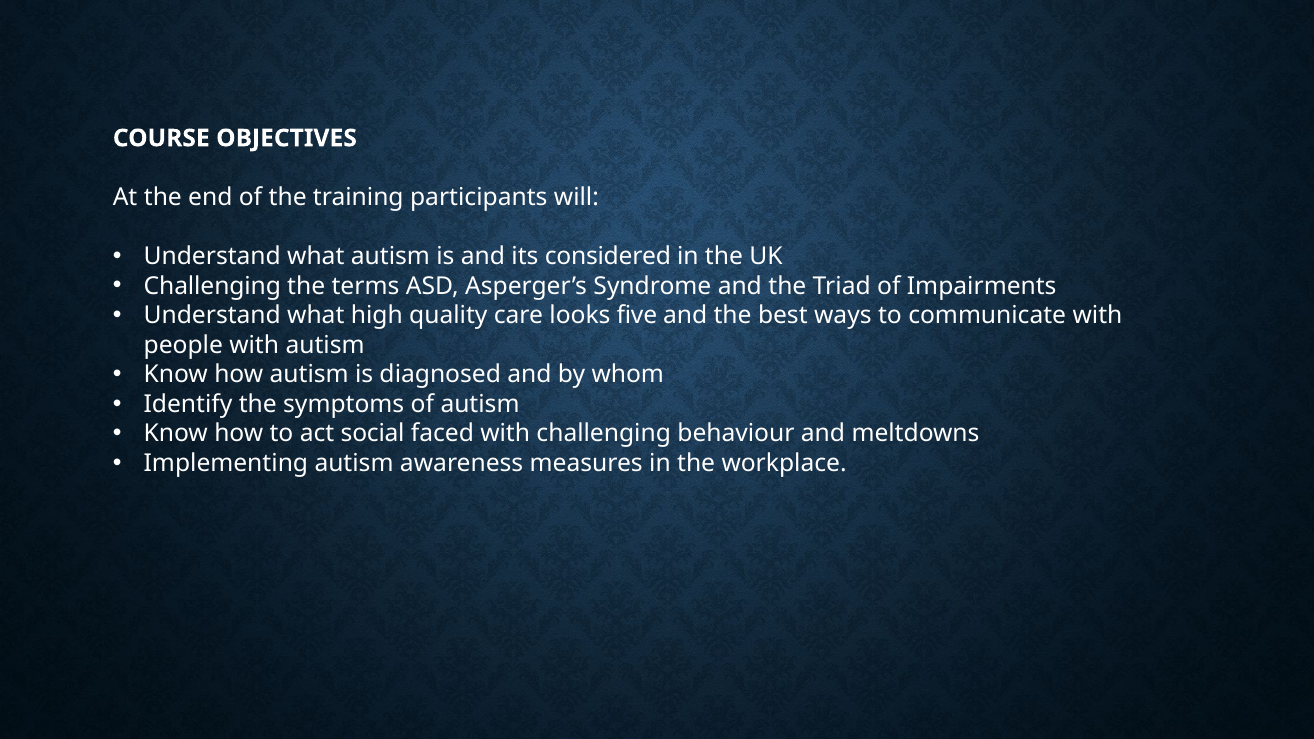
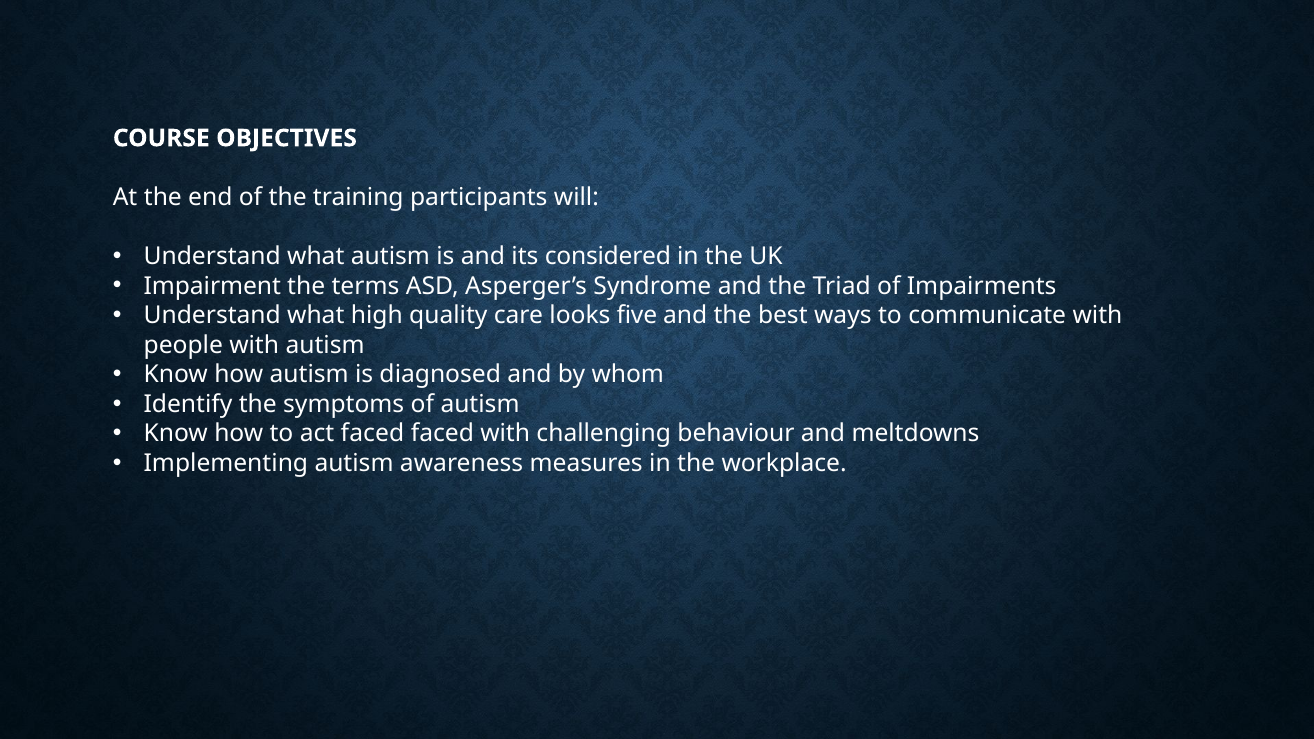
Challenging: Challenging -> Impairment (212, 286)
act social: social -> faced (372, 434)
